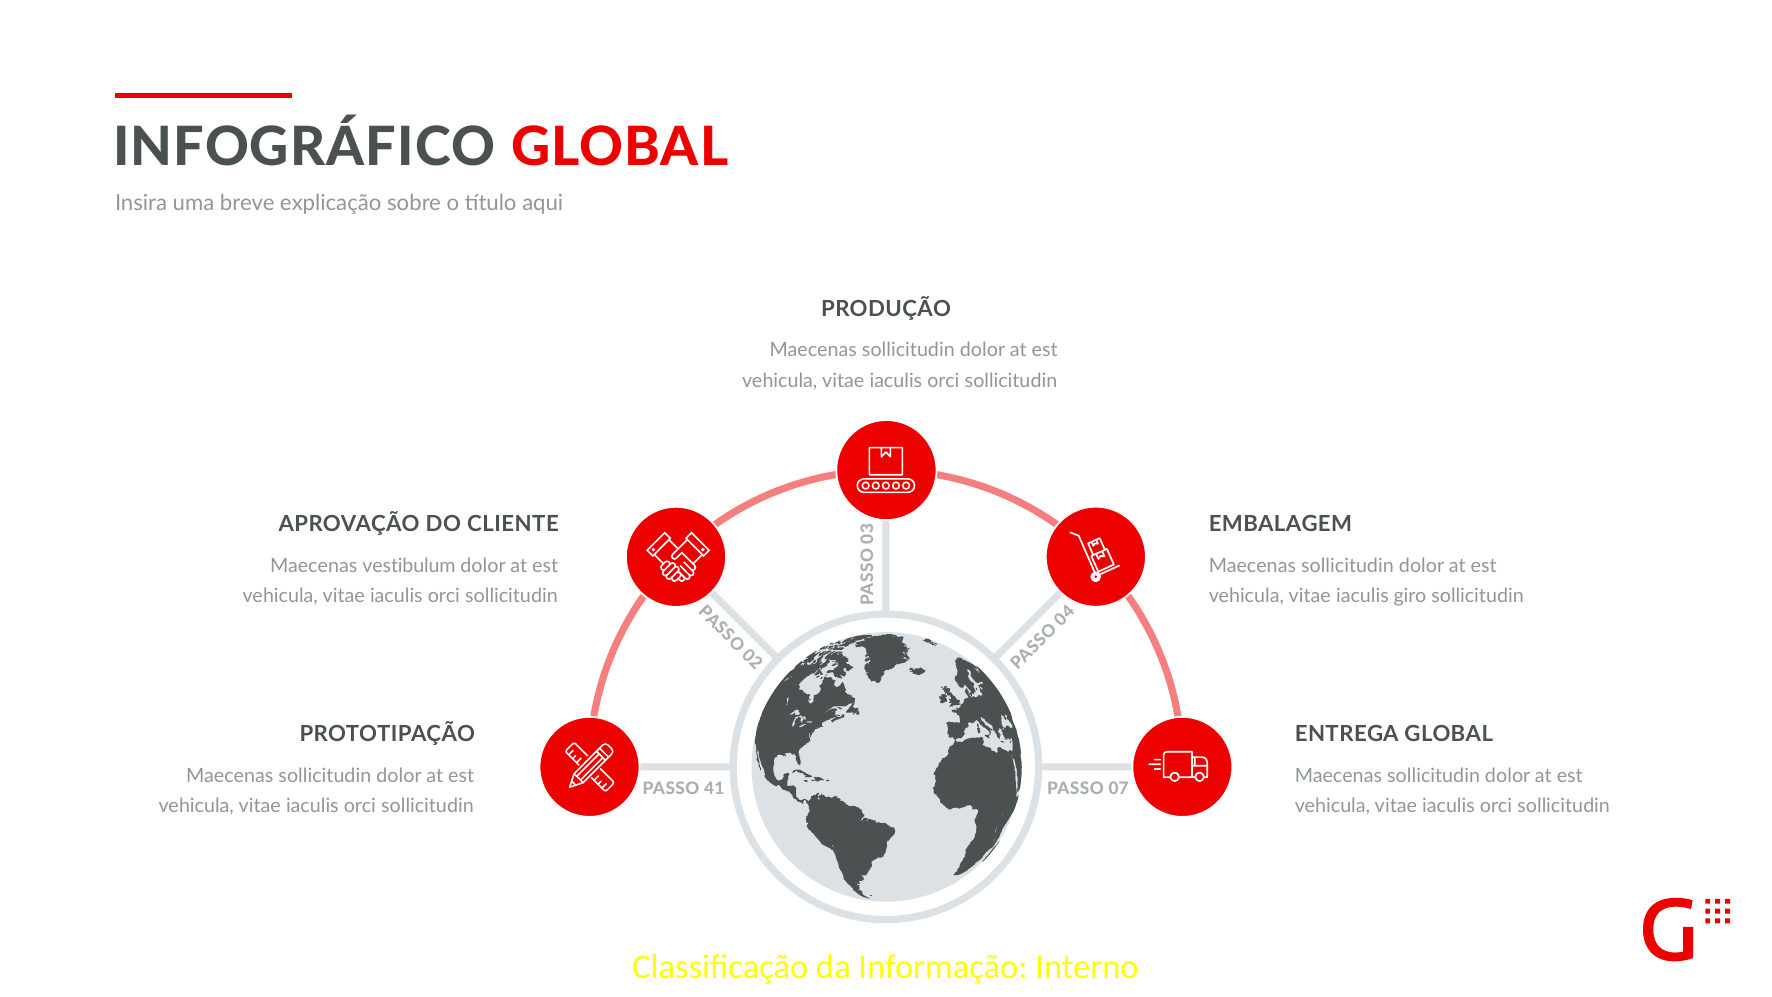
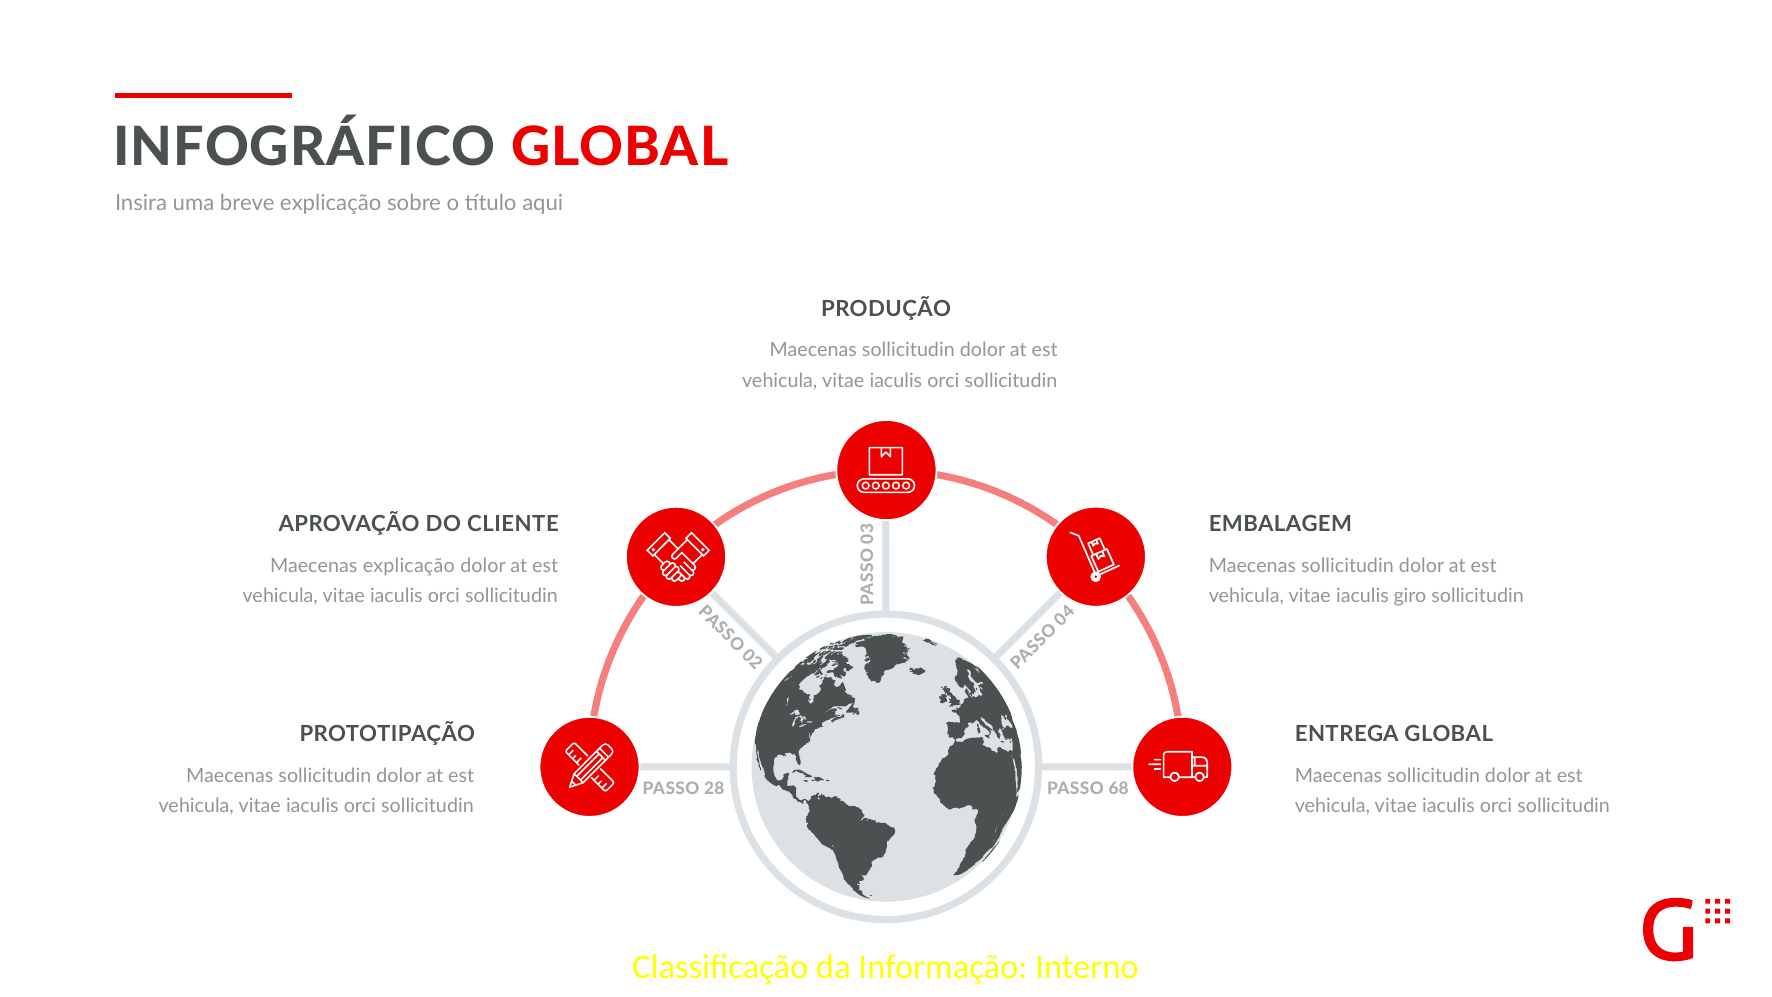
Maecenas vestibulum: vestibulum -> explicação (409, 565)
41: 41 -> 28 (714, 788)
07: 07 -> 68 (1119, 788)
